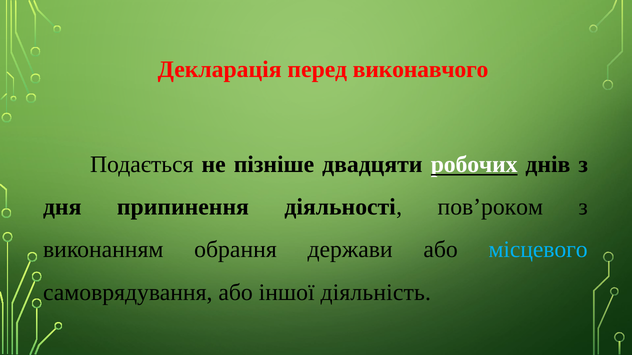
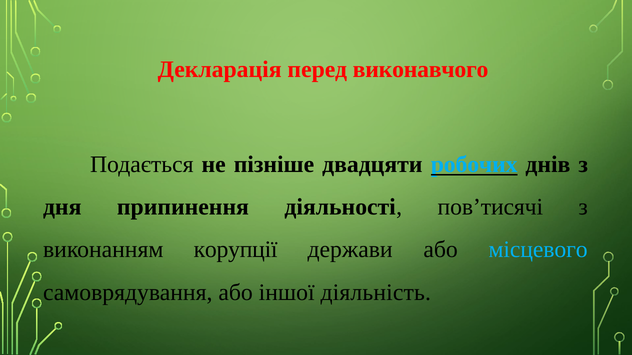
робочих colour: white -> light blue (474, 165)
пов’роком: пов’роком -> пов’тисячі (490, 207)
обрання: обрання -> корупції (236, 250)
